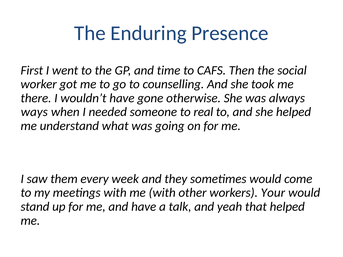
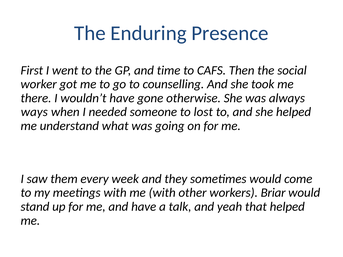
real: real -> lost (203, 112)
Your: Your -> Briar (273, 193)
